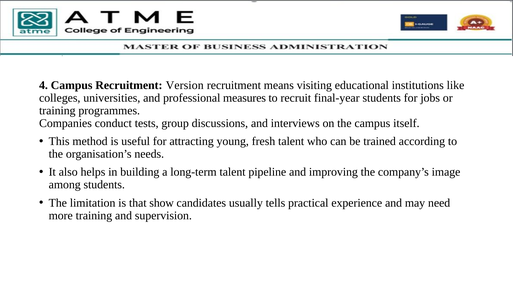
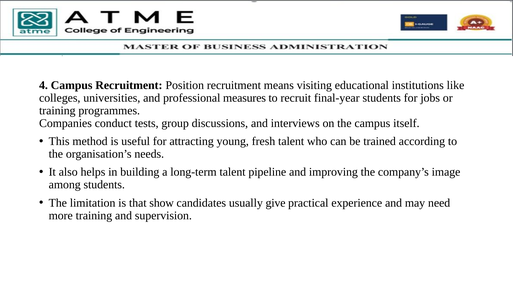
Version: Version -> Position (185, 85)
tells: tells -> give (276, 202)
